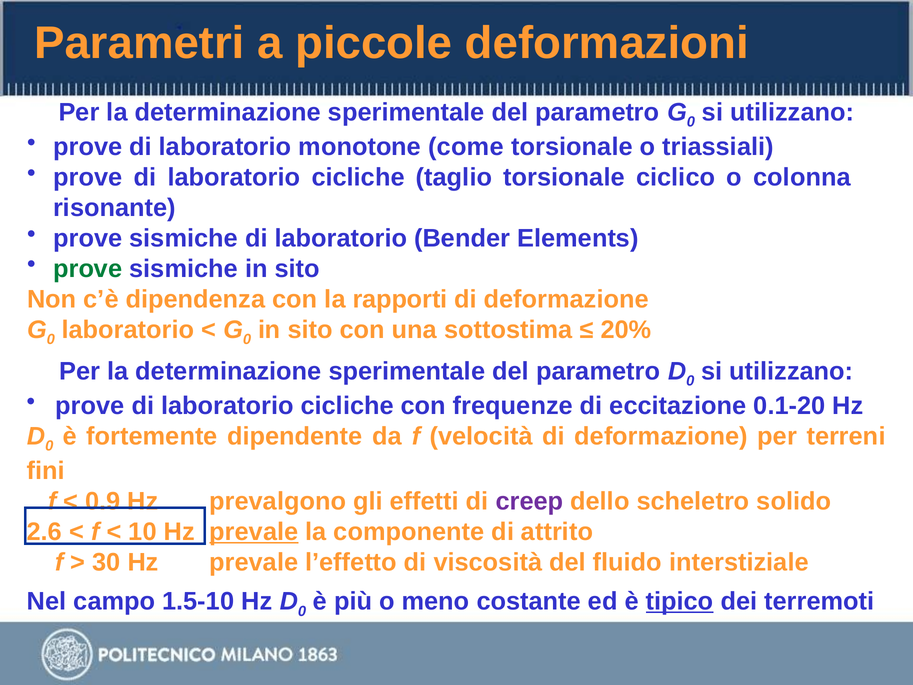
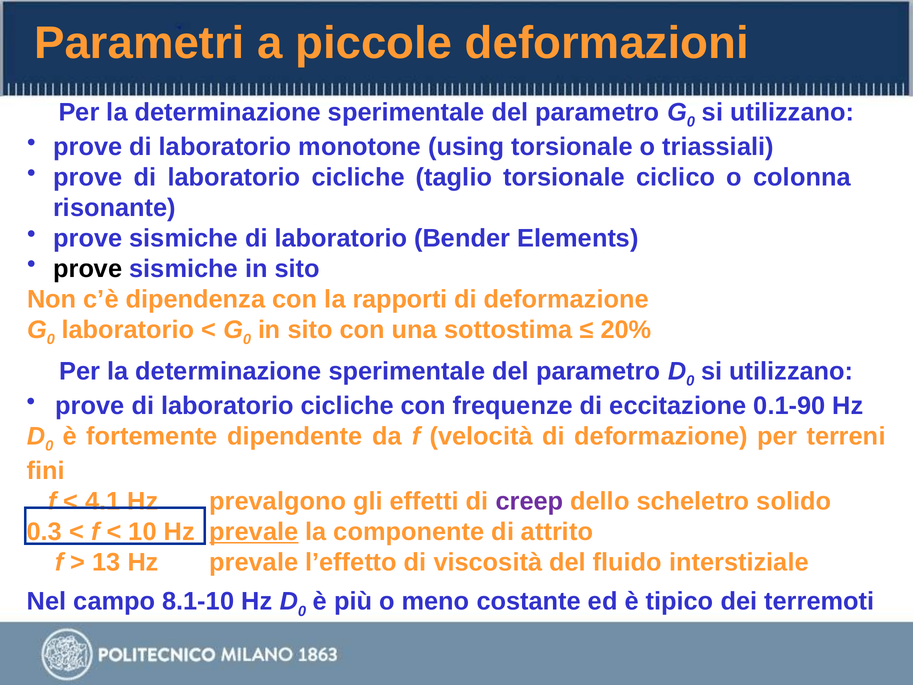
come: come -> using (466, 147)
prove colour: green -> black (88, 269)
0.1-20: 0.1-20 -> 0.1-90 (789, 406)
0.9: 0.9 -> 4.1 (103, 501)
2.6: 2.6 -> 0.3 (44, 532)
30: 30 -> 13 (106, 562)
1.5-10: 1.5-10 -> 8.1-10 (198, 601)
tipico underline: present -> none (680, 601)
